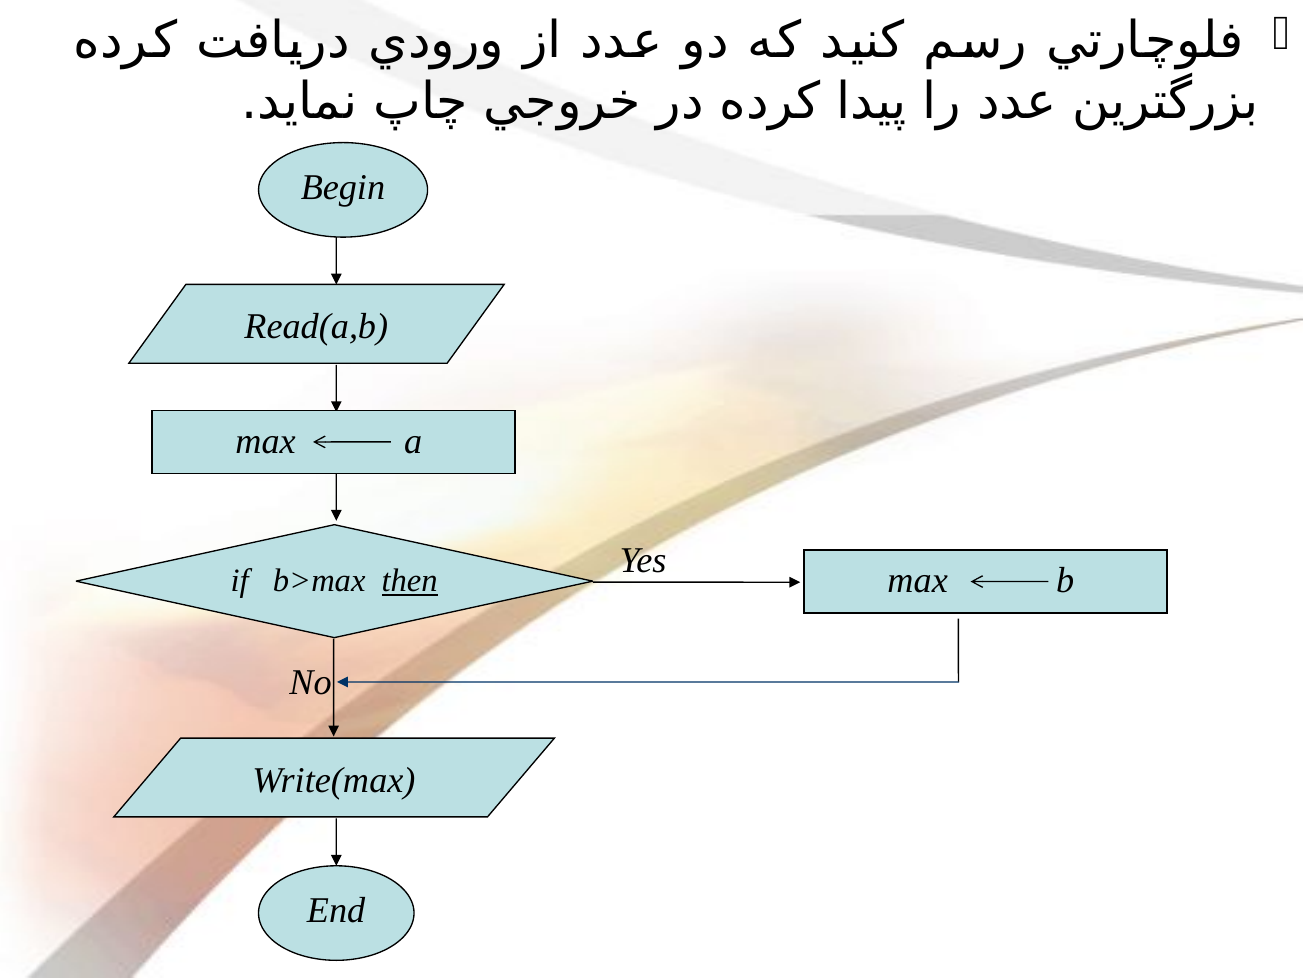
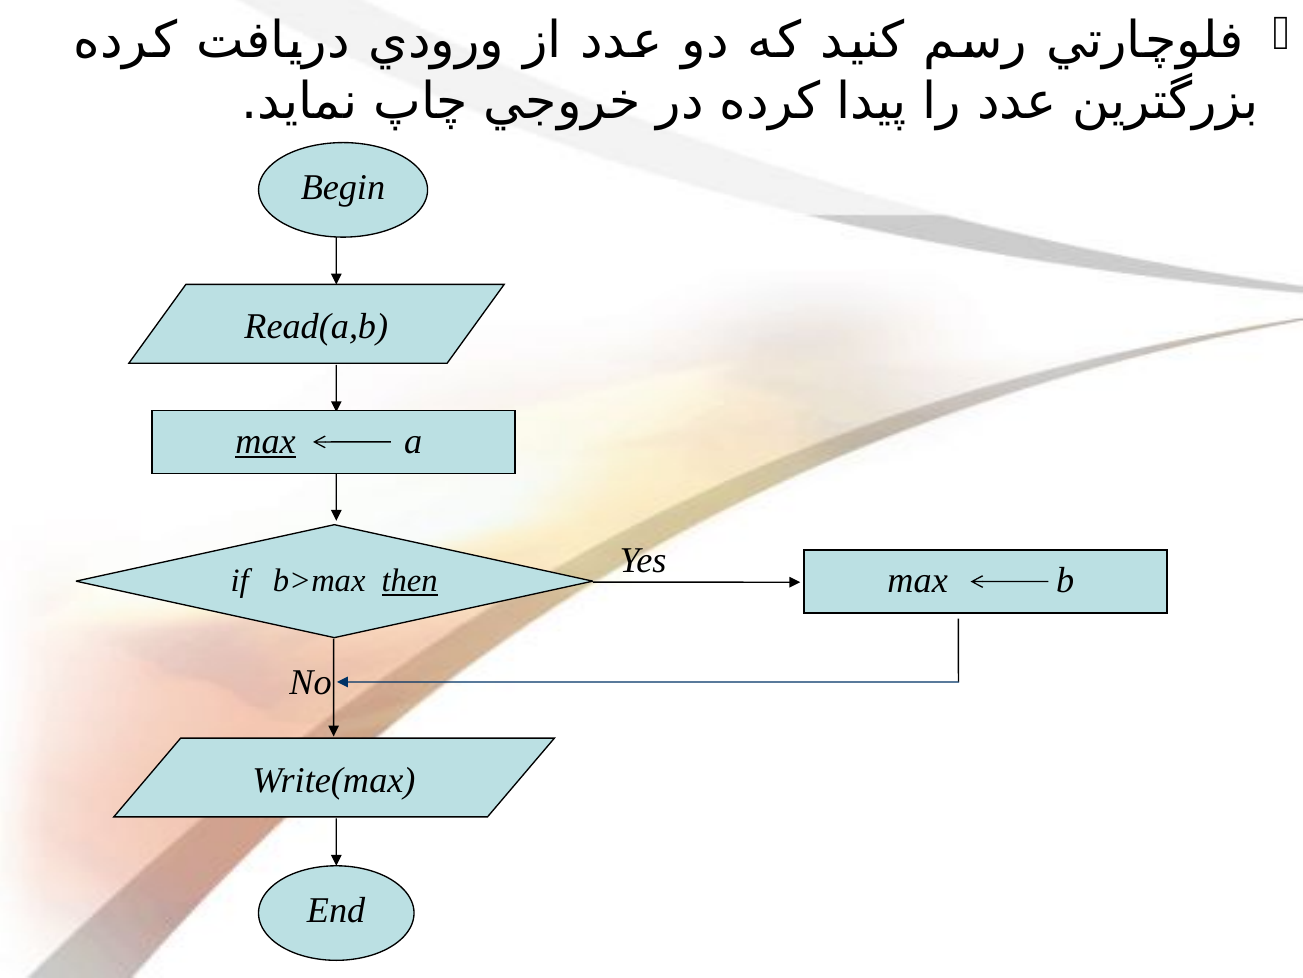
max underline: none -> present (266, 441)
